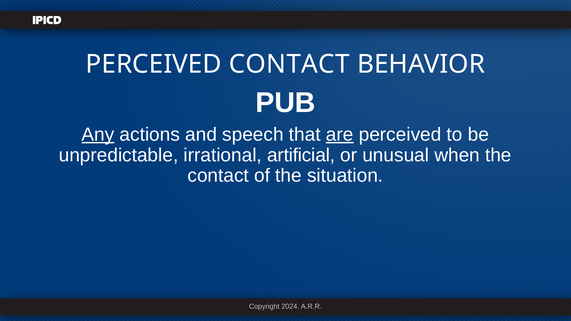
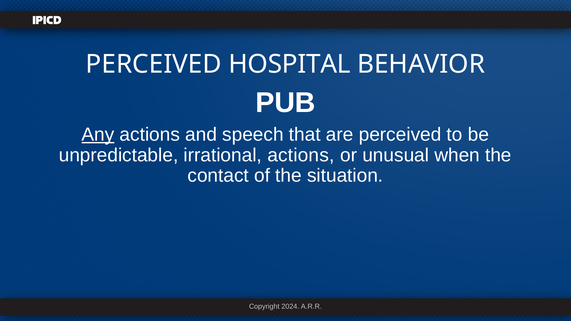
PERCEIVED CONTACT: CONTACT -> HOSPITAL (289, 64)
are underline: present -> none (340, 135)
irrational artificial: artificial -> actions (301, 155)
